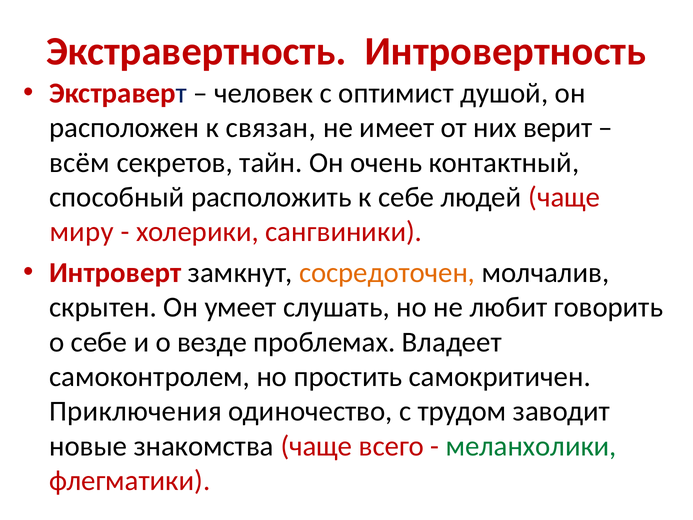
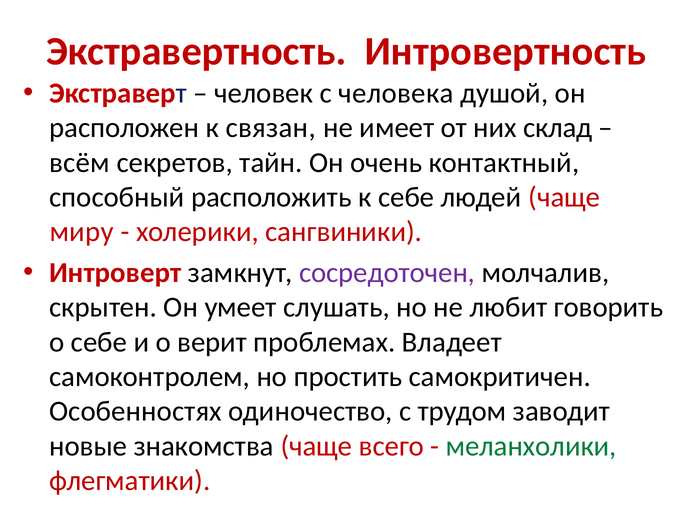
оптимист: оптимист -> человека (396, 93)
верит: верит -> склад (558, 128)
сосредоточен colour: orange -> purple (387, 273)
везде: везде -> верит (212, 342)
Приключения: Приключения -> Особенностях (136, 411)
